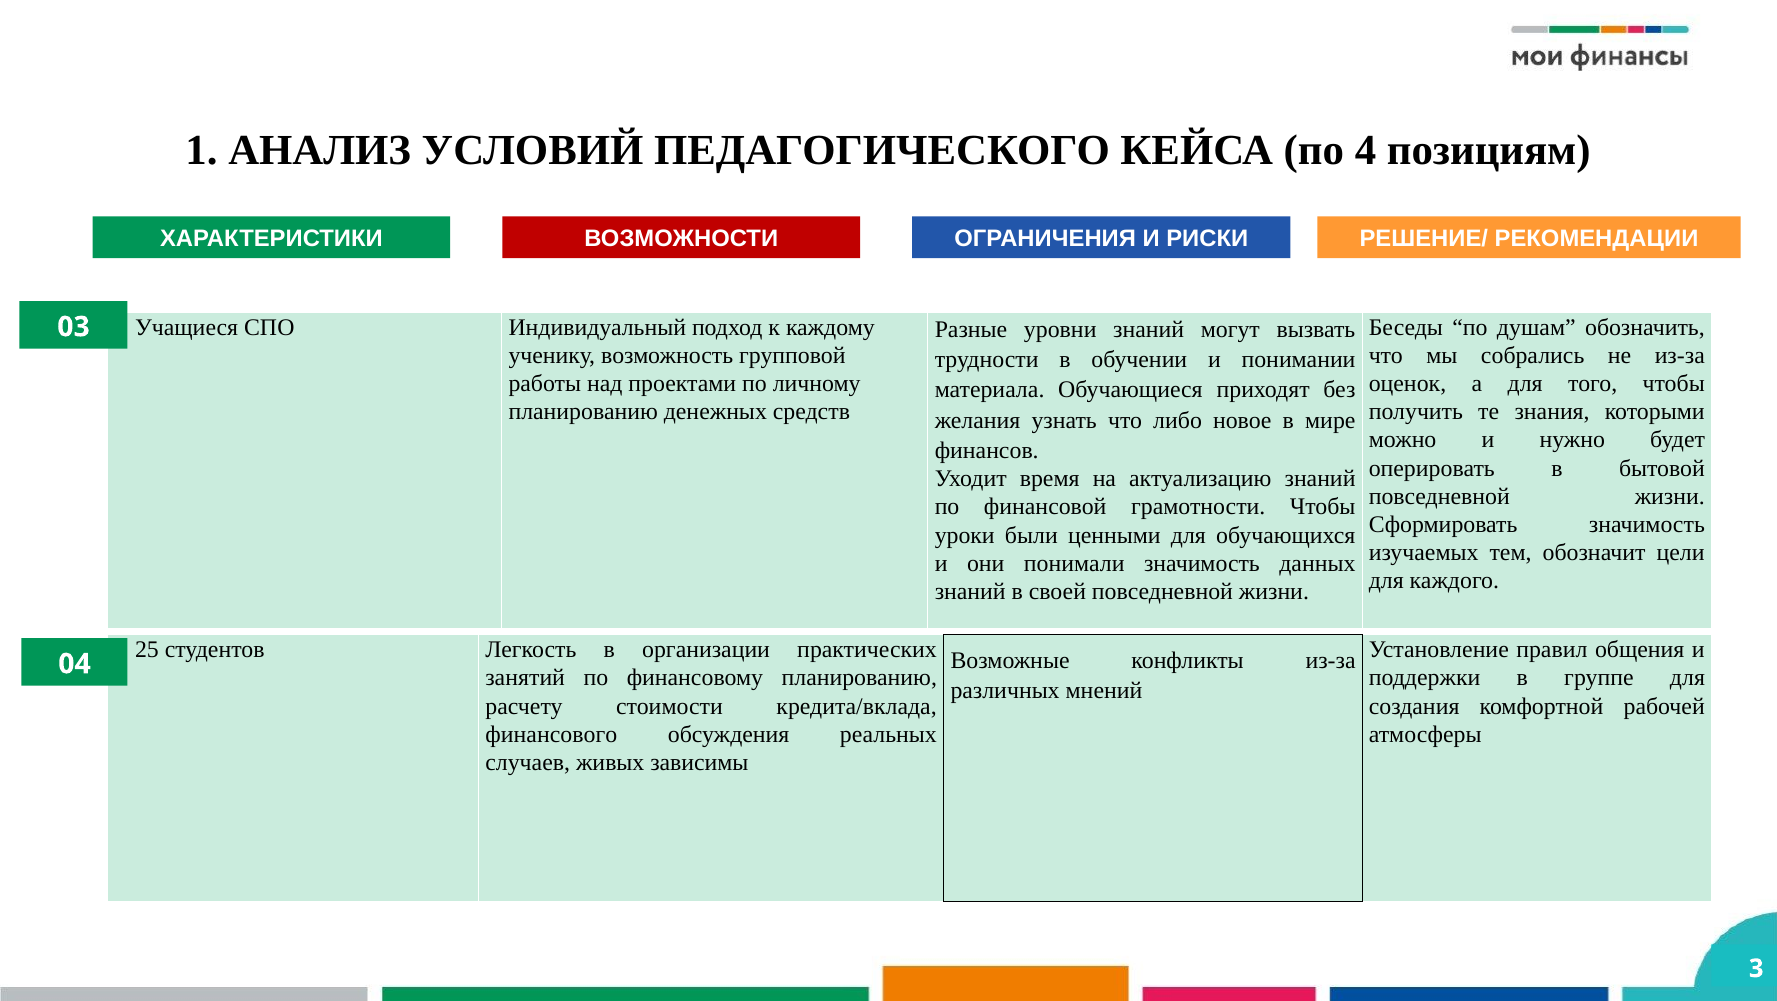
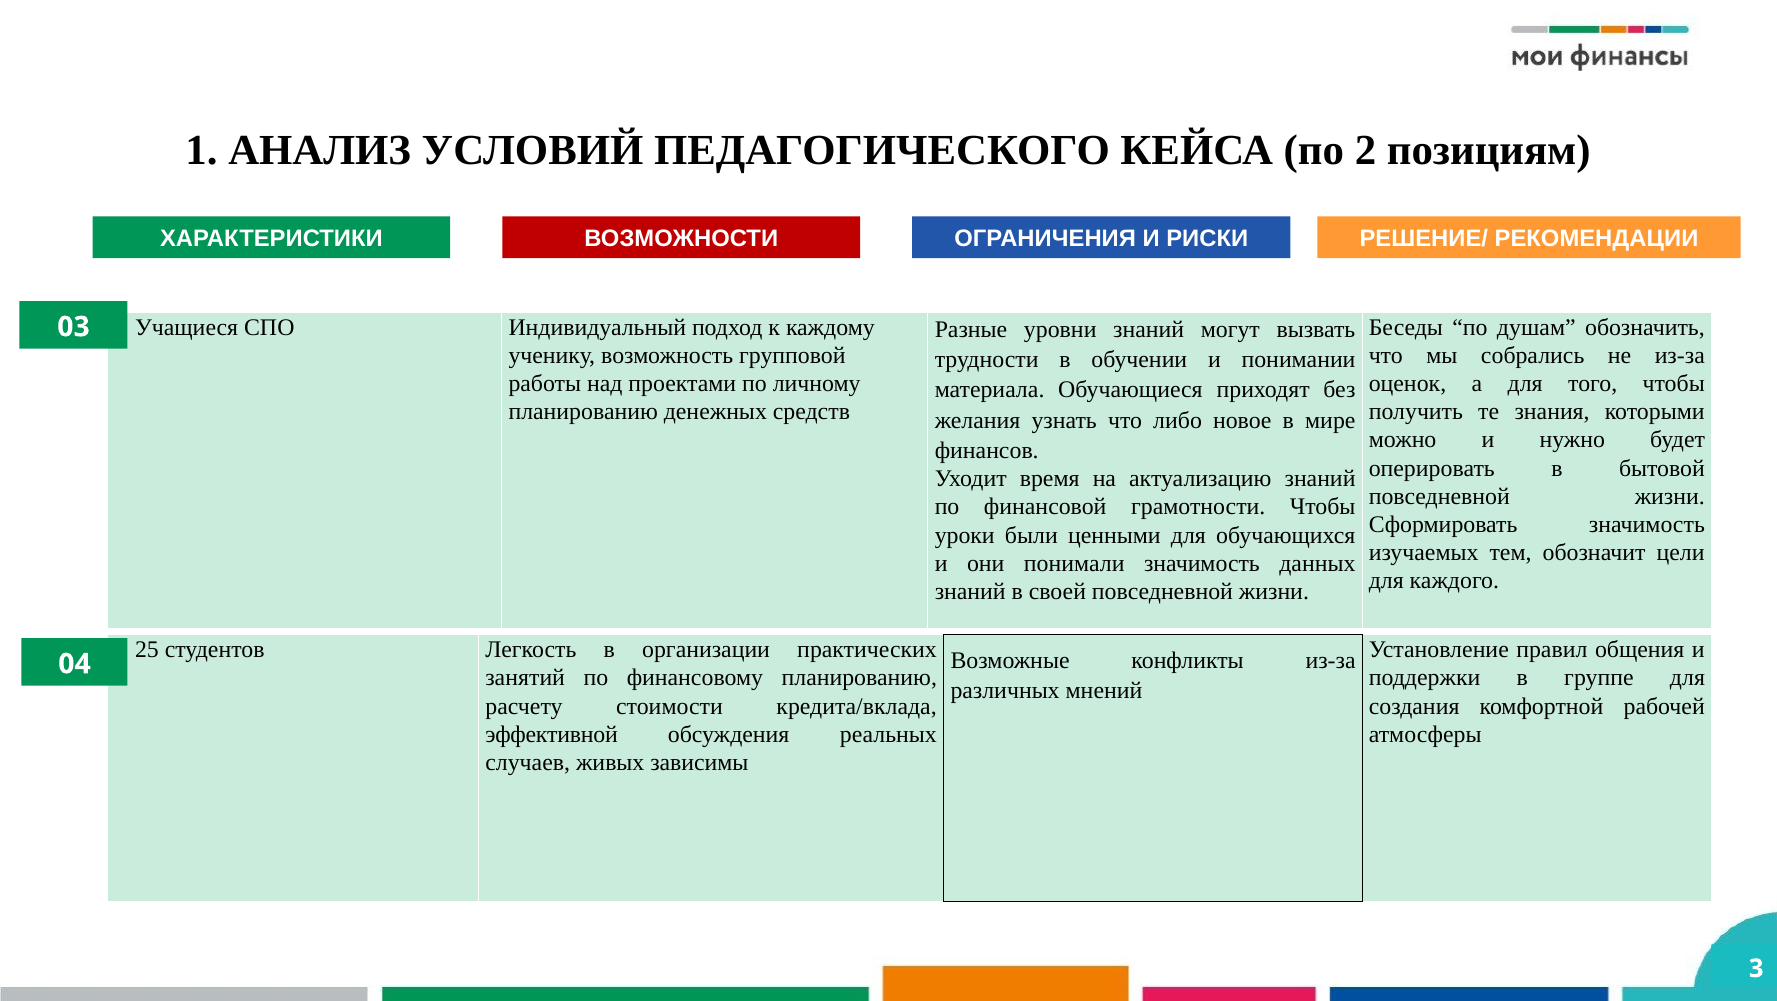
4: 4 -> 2 (1365, 151)
финансового: финансового -> эффективной (552, 735)
